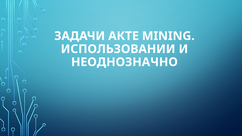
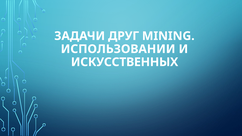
АКТЕ: АКТЕ -> ДРУГ (124, 36)
НЕОДНОЗНАЧНО: НЕОДНОЗНАЧНО -> ИСКУССТВЕННЫХ (125, 62)
